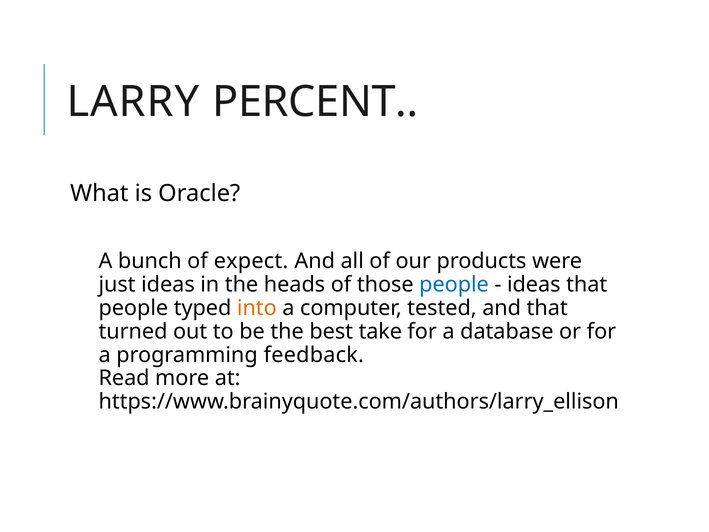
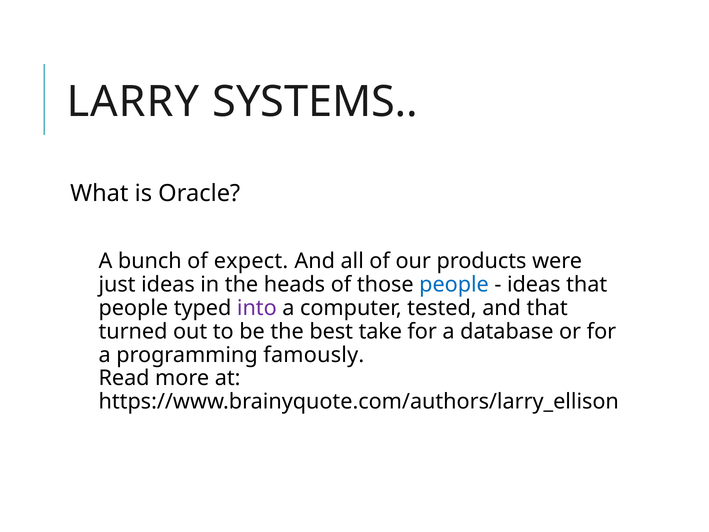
PERCENT: PERCENT -> SYSTEMS (315, 102)
into colour: orange -> purple (257, 308)
feedback: feedback -> famously (314, 355)
